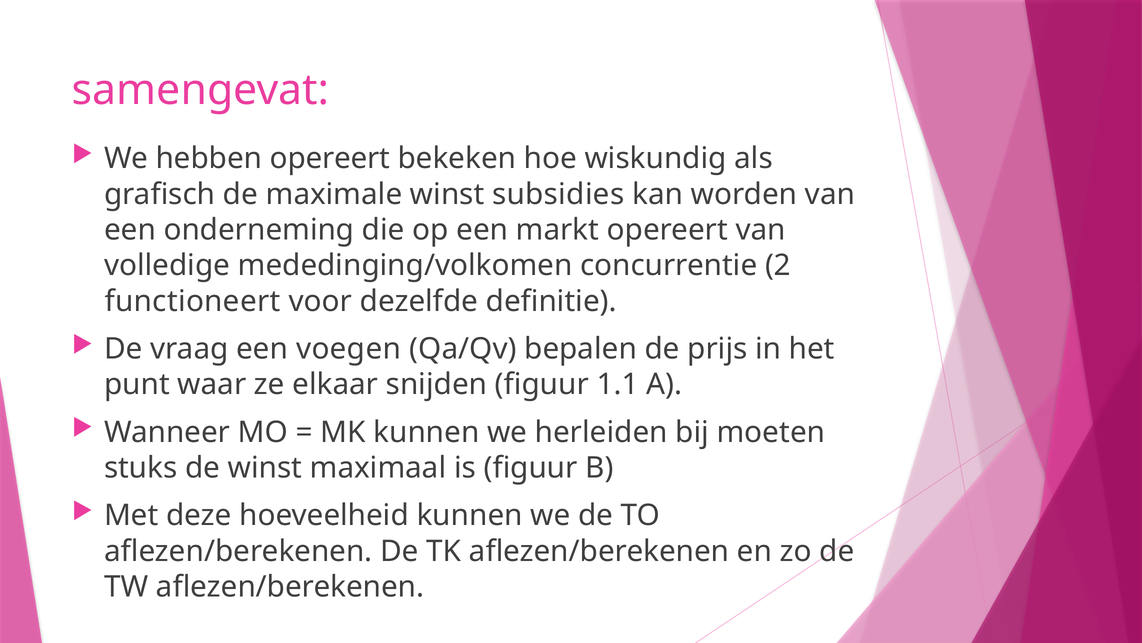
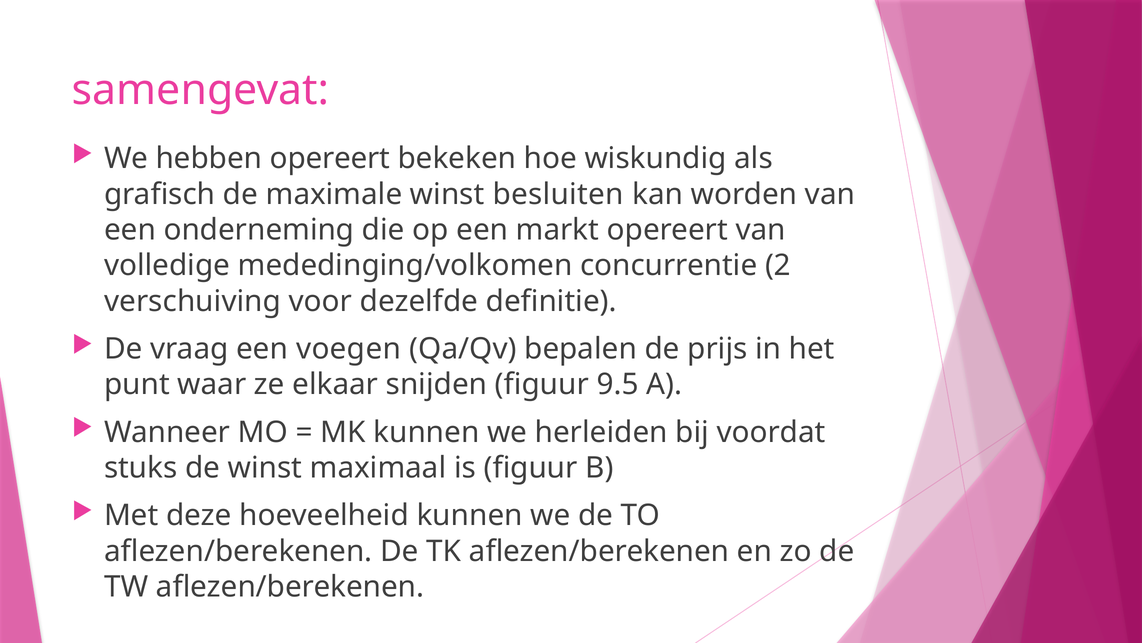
subsidies: subsidies -> besluiten (558, 194)
functioneert: functioneert -> verschuiving (193, 301)
1.1: 1.1 -> 9.5 (618, 384)
moeten: moeten -> voordat (771, 432)
